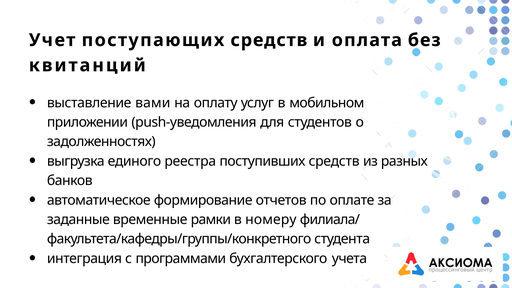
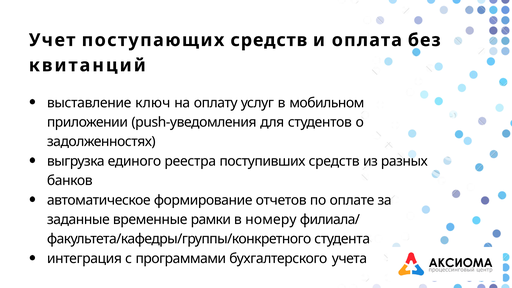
вами: вами -> ключ (153, 103)
